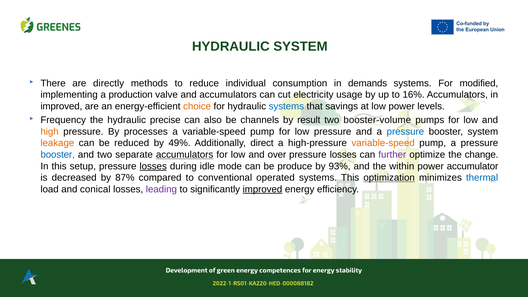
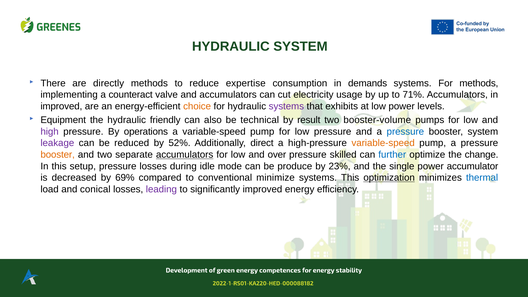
individual: individual -> expertise (246, 83)
For modified: modified -> methods (479, 83)
production: production -> counteract (131, 95)
16%: 16% -> 71% (414, 95)
systems colour: blue -> purple (286, 106)
savings: savings -> exhibits (342, 106)
Frequency: Frequency -> Equipment (63, 120)
precise: precise -> friendly (165, 120)
channels: channels -> technical (260, 120)
high colour: orange -> purple (50, 132)
processes: processes -> operations (146, 132)
leakage colour: orange -> purple (57, 143)
49%: 49% -> 52% (180, 143)
booster colour: blue -> orange (58, 155)
losses: losses -> skilled (343, 155)
further colour: purple -> blue (392, 155)
losses underline: present -> none (153, 166)
93%: 93% -> 23% (340, 166)
within: within -> single (402, 166)
87%: 87% -> 69% (125, 178)
operated: operated -> minimize (276, 178)
improved underline: present -> none (262, 189)
